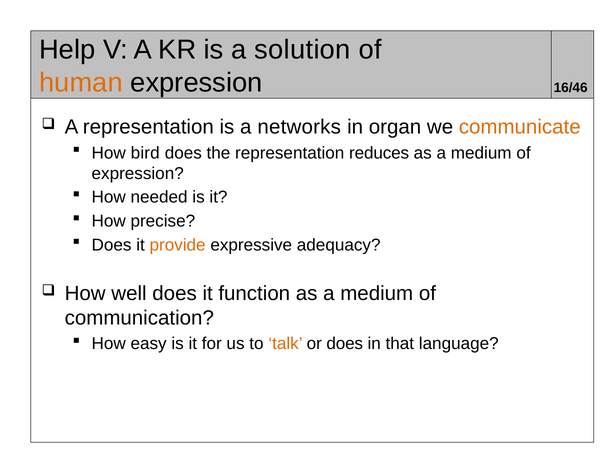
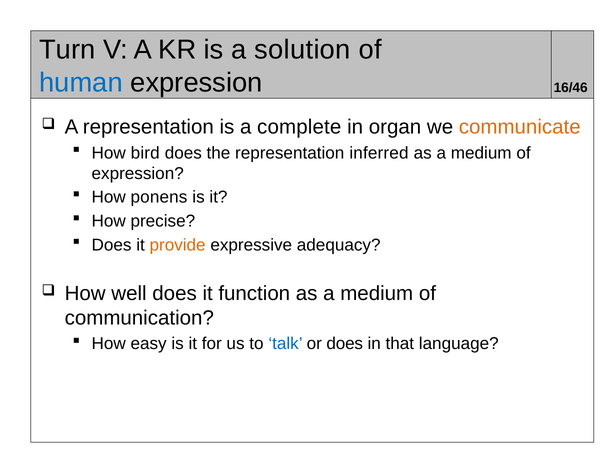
Help: Help -> Turn (67, 50)
human colour: orange -> blue (81, 83)
networks: networks -> complete (299, 127)
reduces: reduces -> inferred (379, 153)
needed: needed -> ponens (159, 197)
talk colour: orange -> blue (285, 344)
